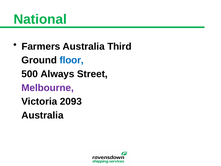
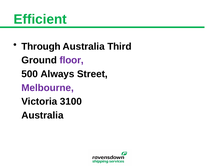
National: National -> Efficient (40, 19)
Farmers: Farmers -> Through (41, 46)
floor colour: blue -> purple (72, 60)
2093: 2093 -> 3100 (71, 101)
